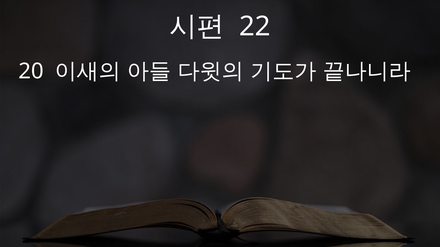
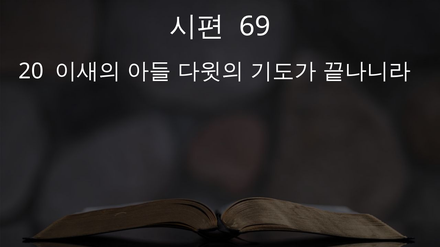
22: 22 -> 69 (255, 26)
